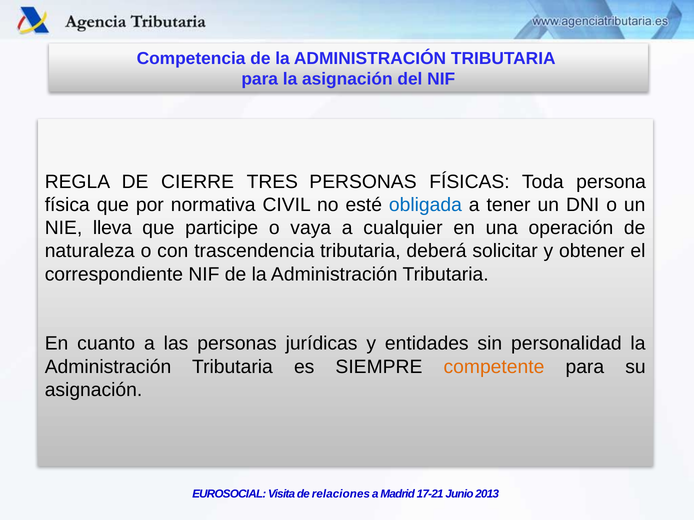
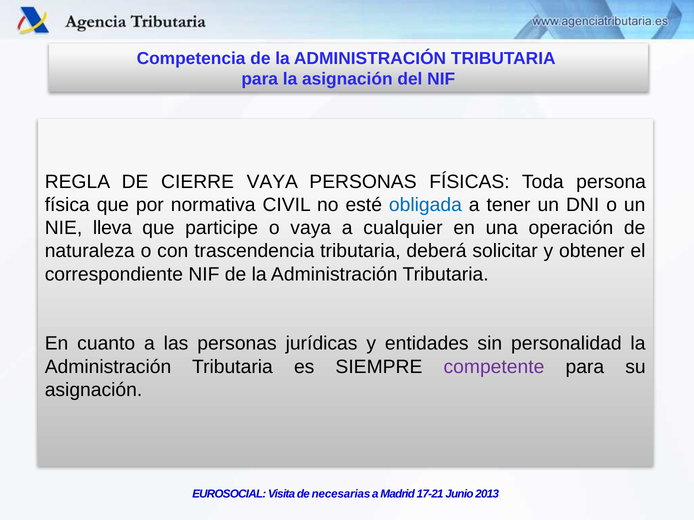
CIERRE TRES: TRES -> VAYA (272, 182)
competente colour: orange -> purple (494, 367)
relaciones: relaciones -> necesarias (341, 494)
